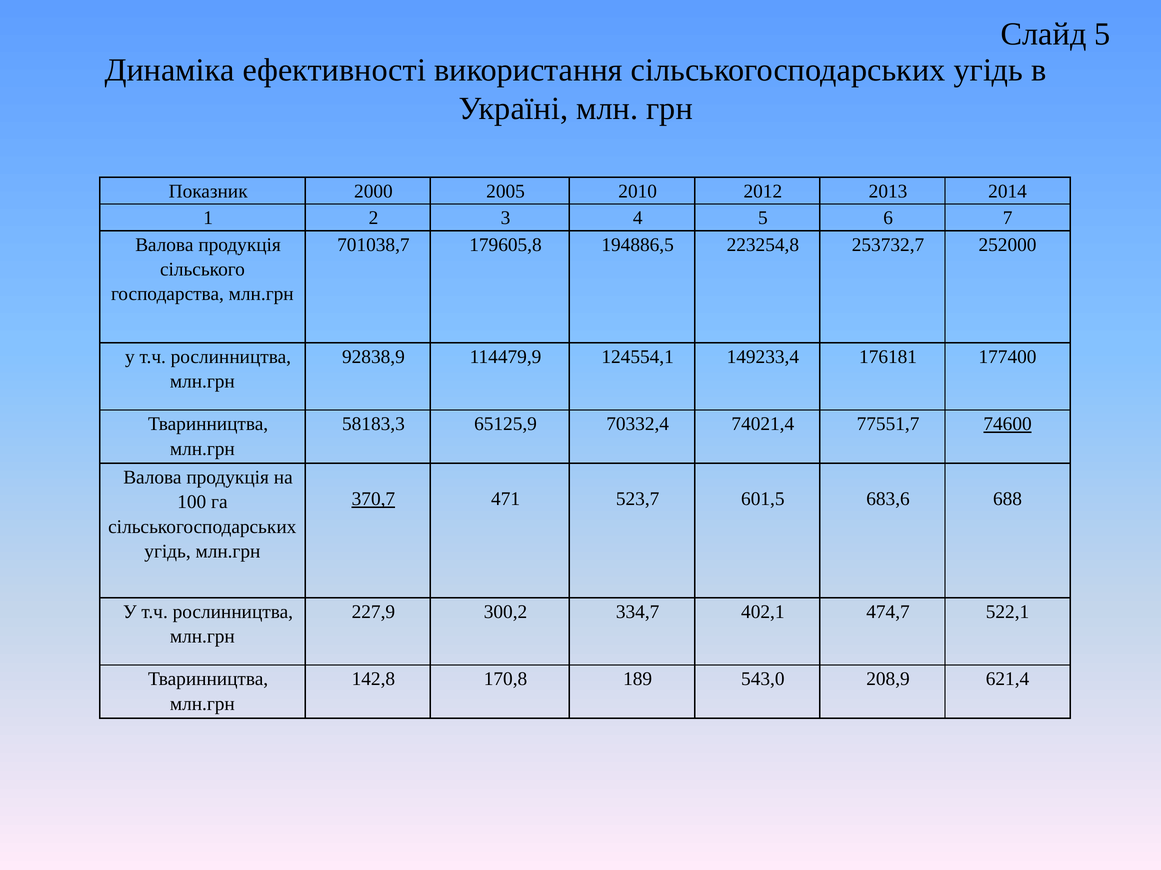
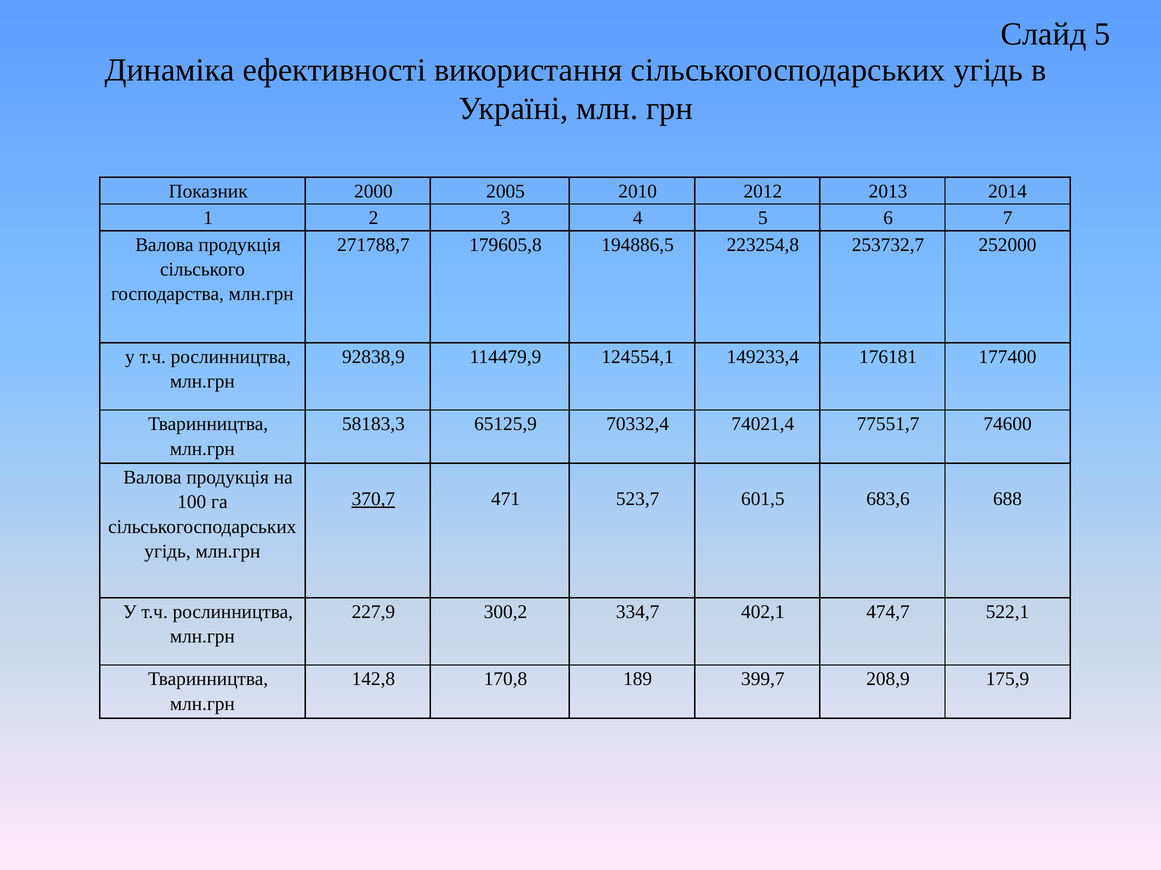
701038,7: 701038,7 -> 271788,7 (373, 245)
74600 underline: present -> none (1008, 424)
543,0: 543,0 -> 399,7 (763, 680)
621,4: 621,4 -> 175,9 (1008, 680)
